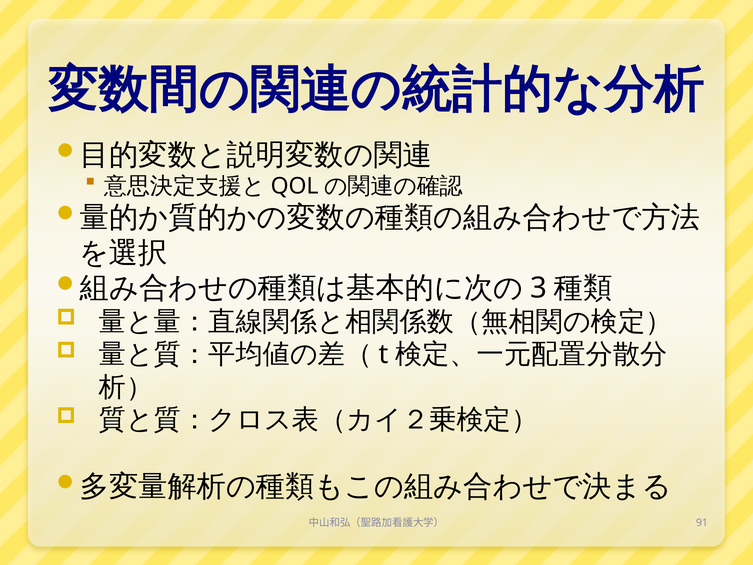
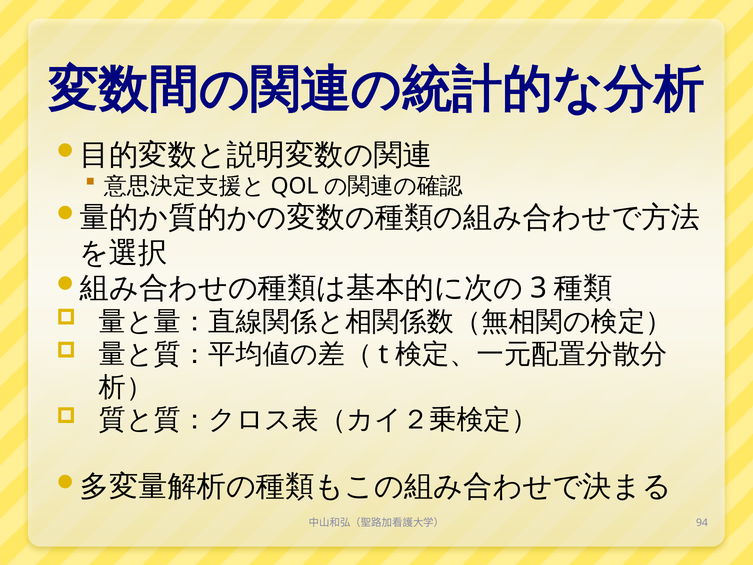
91: 91 -> 94 (702, 523)
